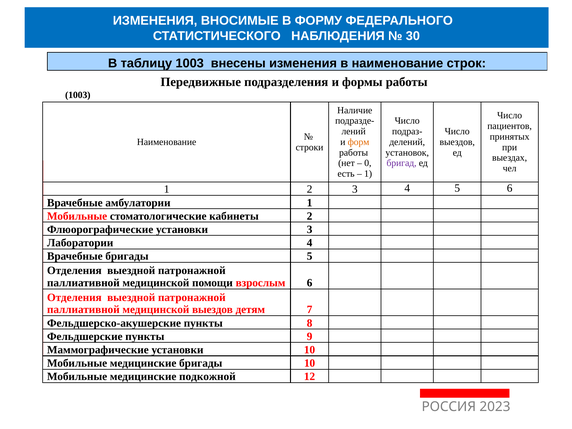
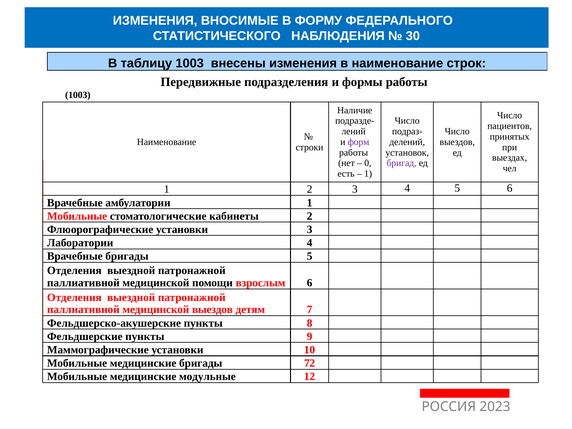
форм colour: orange -> purple (358, 142)
бригады 10: 10 -> 72 (310, 363)
подкожной: подкожной -> модульные (207, 377)
